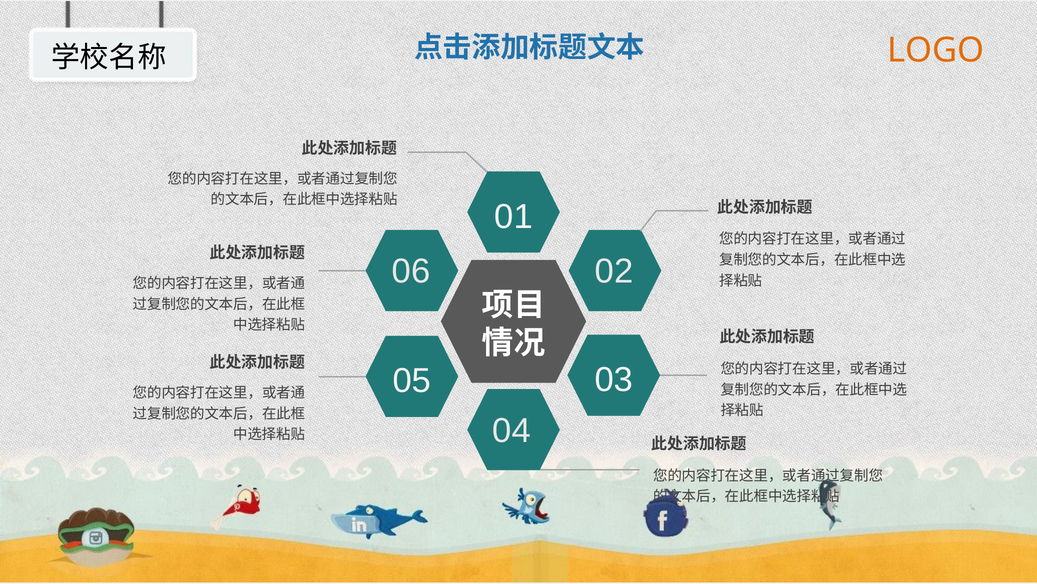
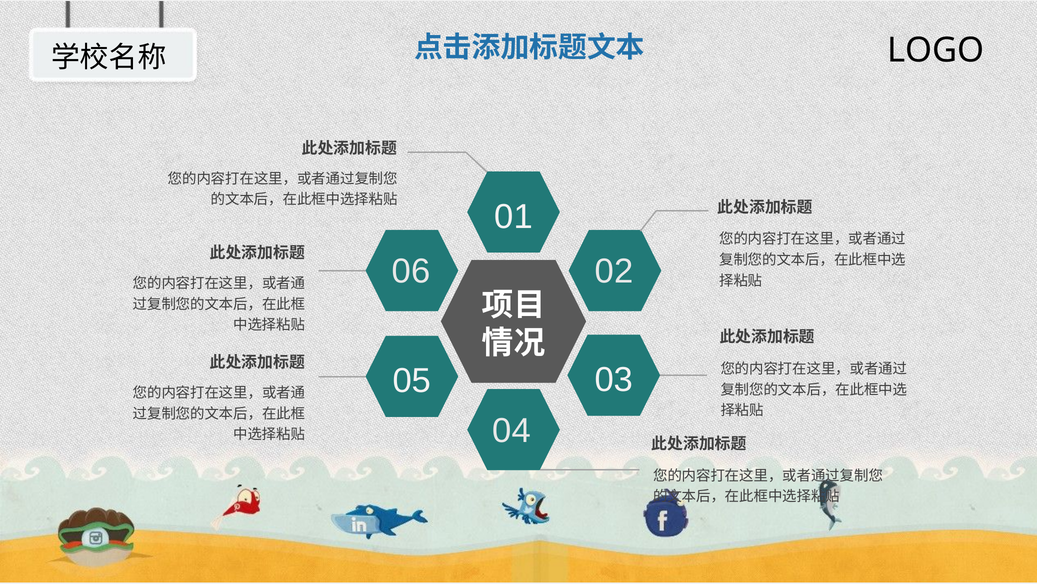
LOGO colour: orange -> black (936, 50)
